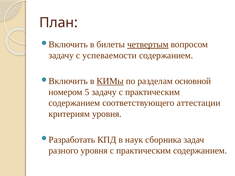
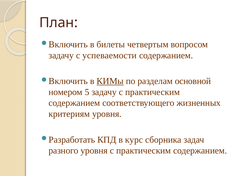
четвертым underline: present -> none (148, 44)
аттестации: аттестации -> жизненных (199, 103)
наук: наук -> курс (134, 140)
